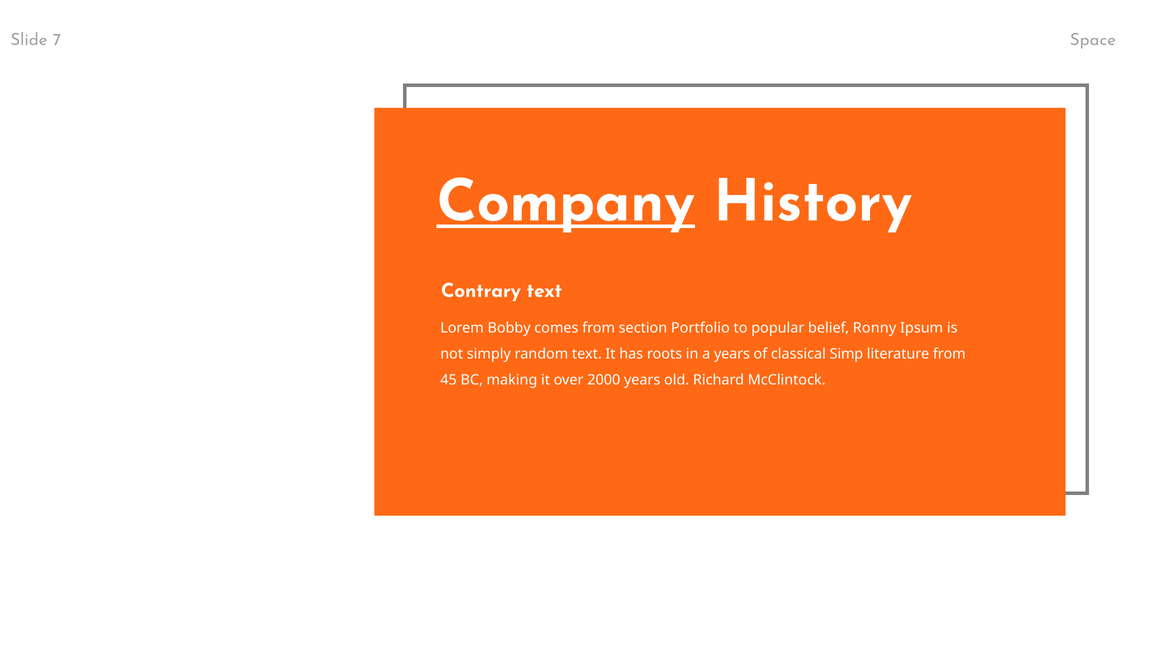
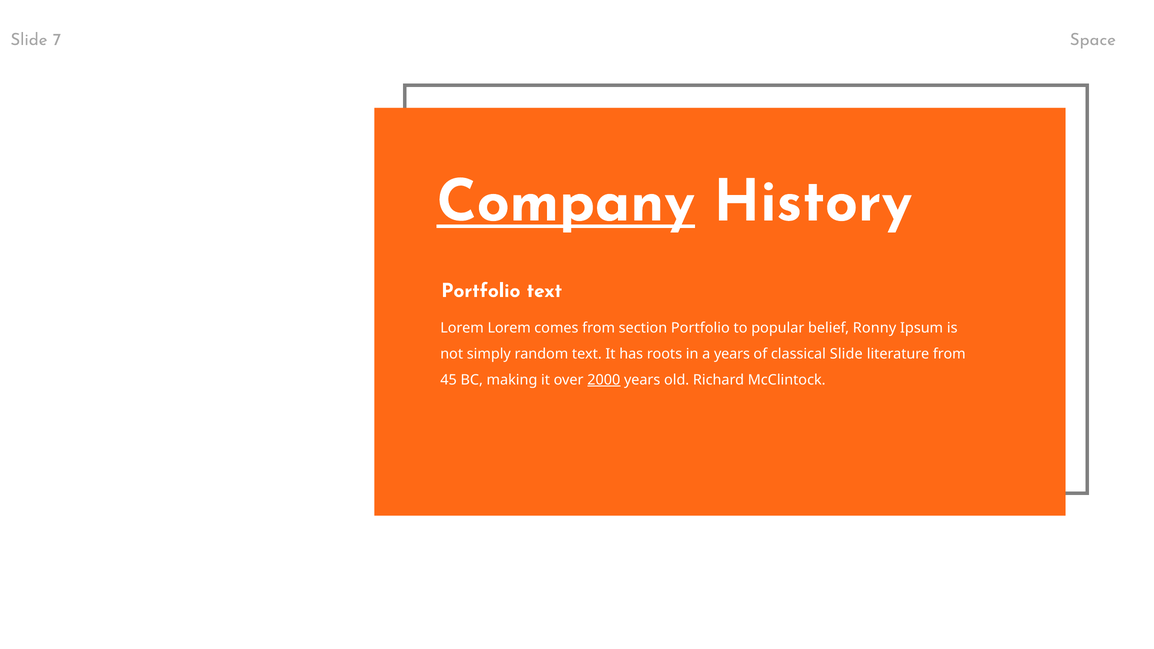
Contrary: Contrary -> Portfolio (481, 291)
Lorem Bobby: Bobby -> Lorem (509, 328)
classical Simp: Simp -> Slide (846, 354)
2000 underline: none -> present (604, 380)
